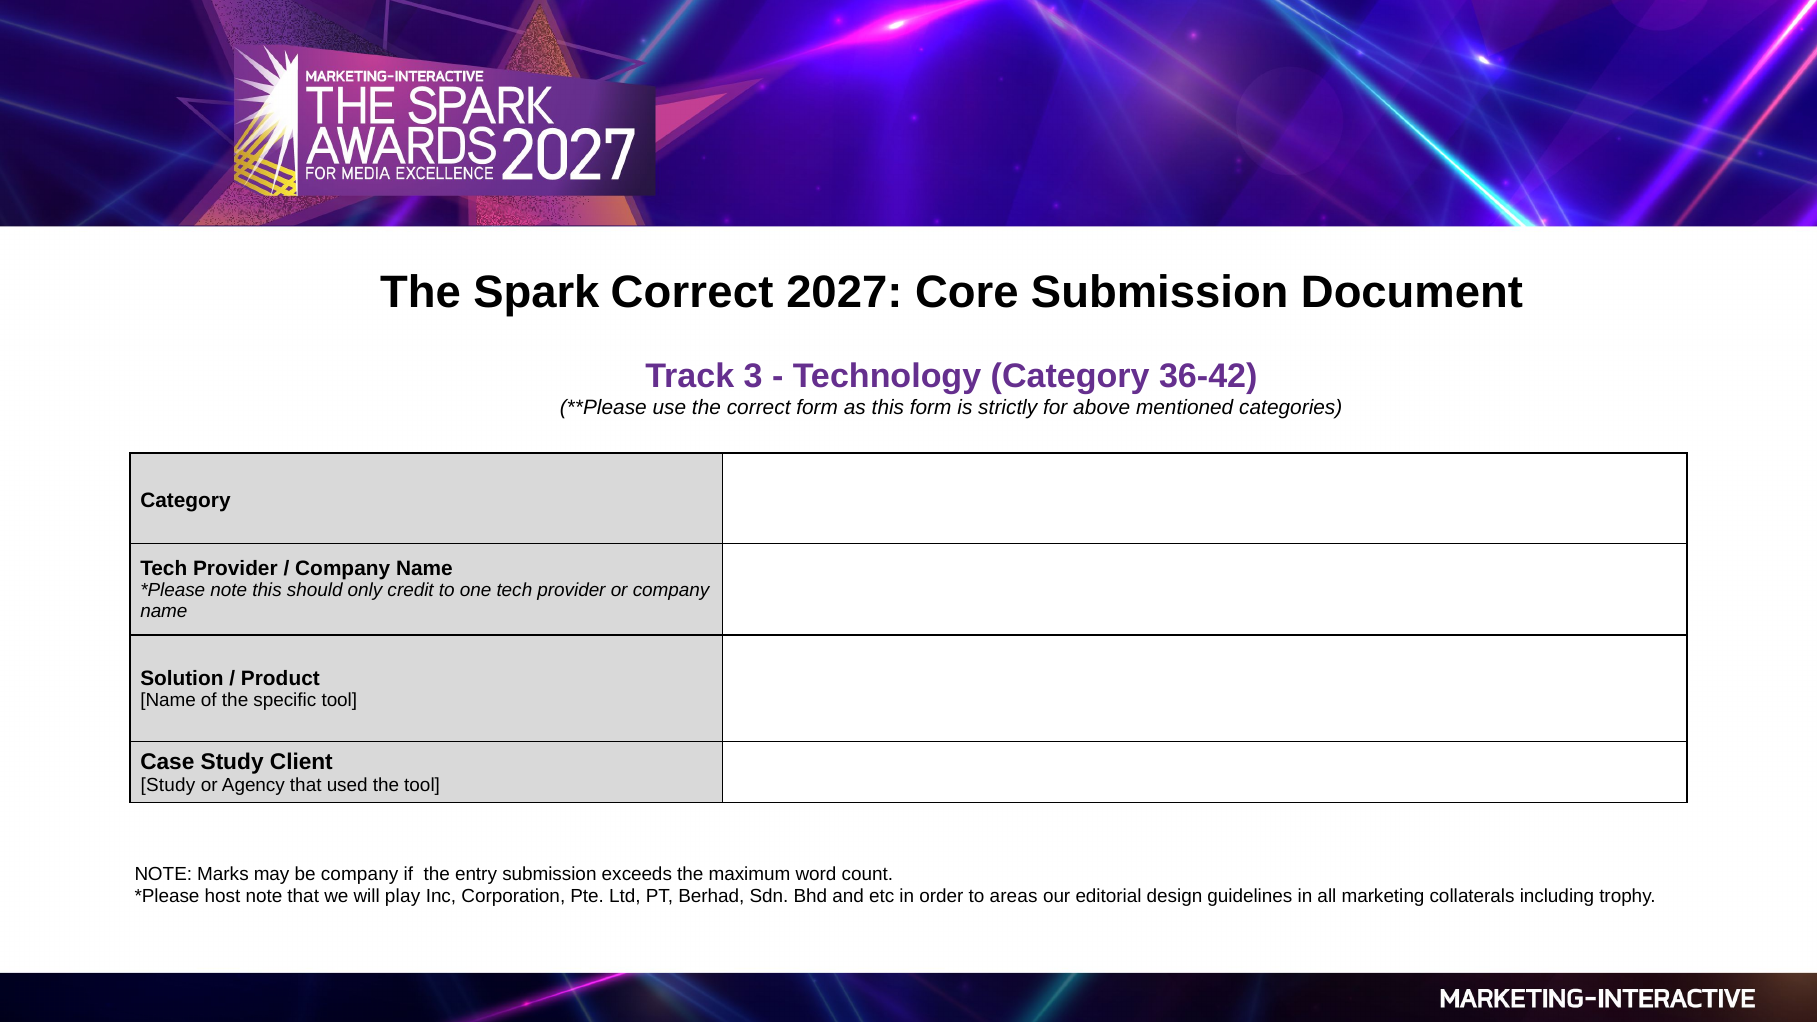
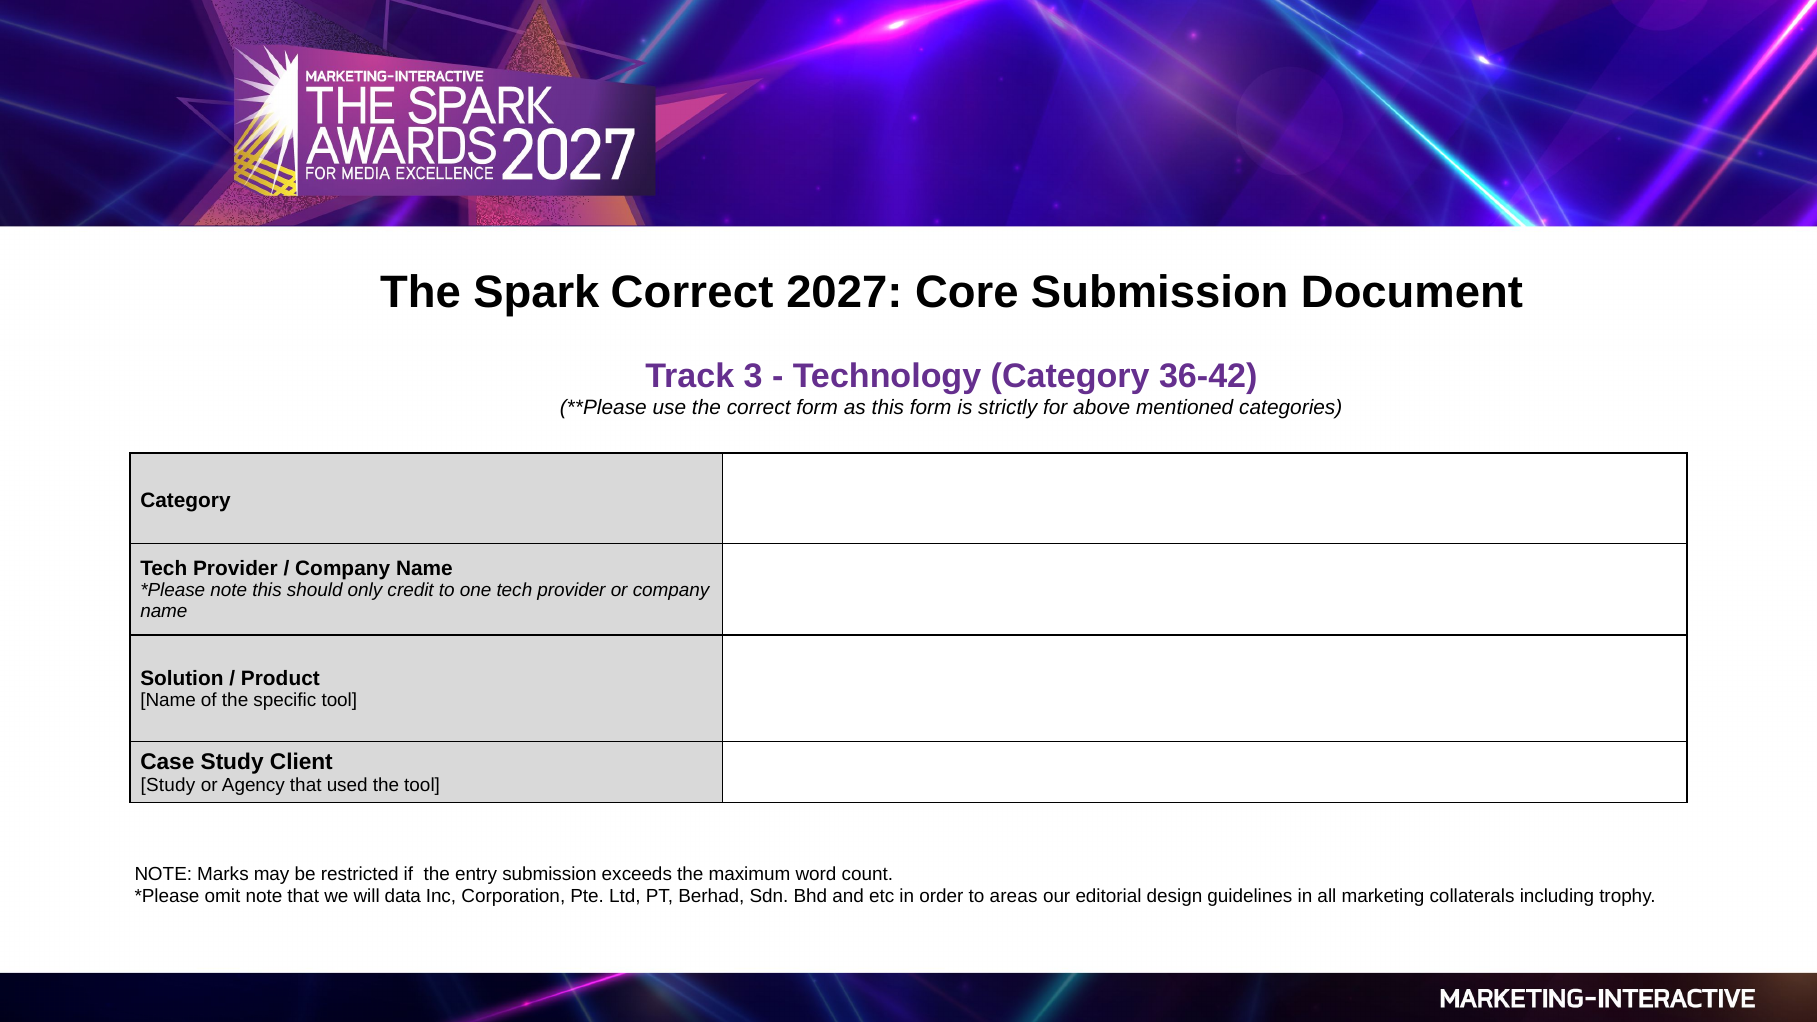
be company: company -> restricted (360, 874)
host: host -> omit (223, 897)
play: play -> data (403, 897)
